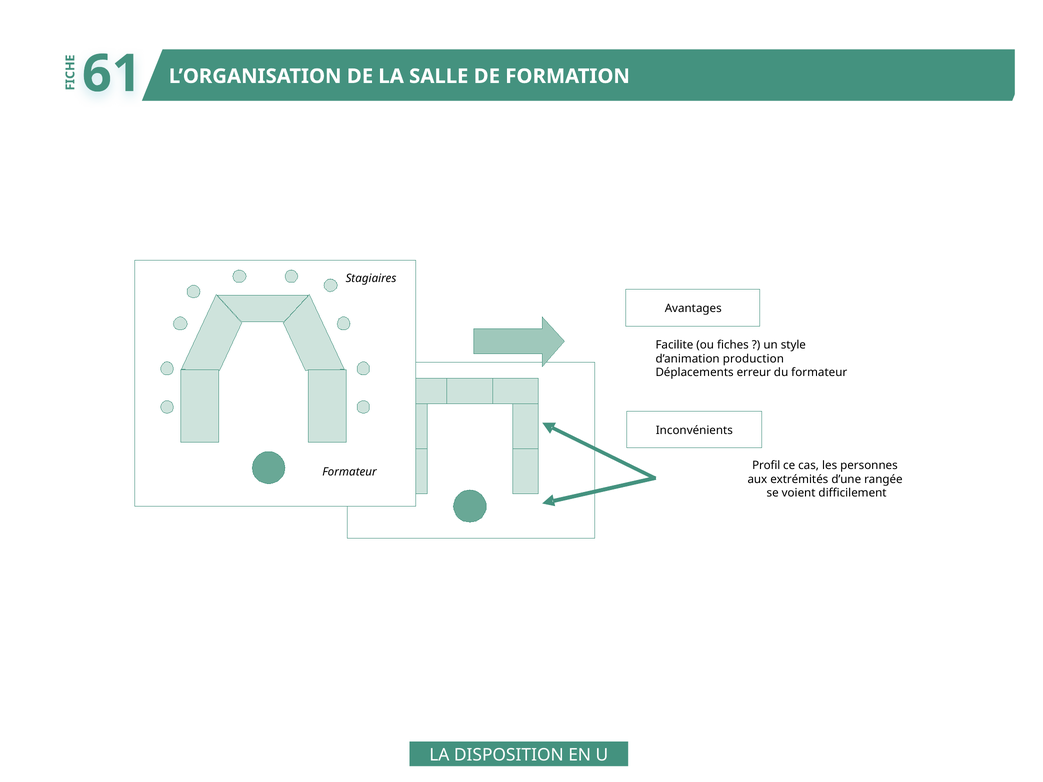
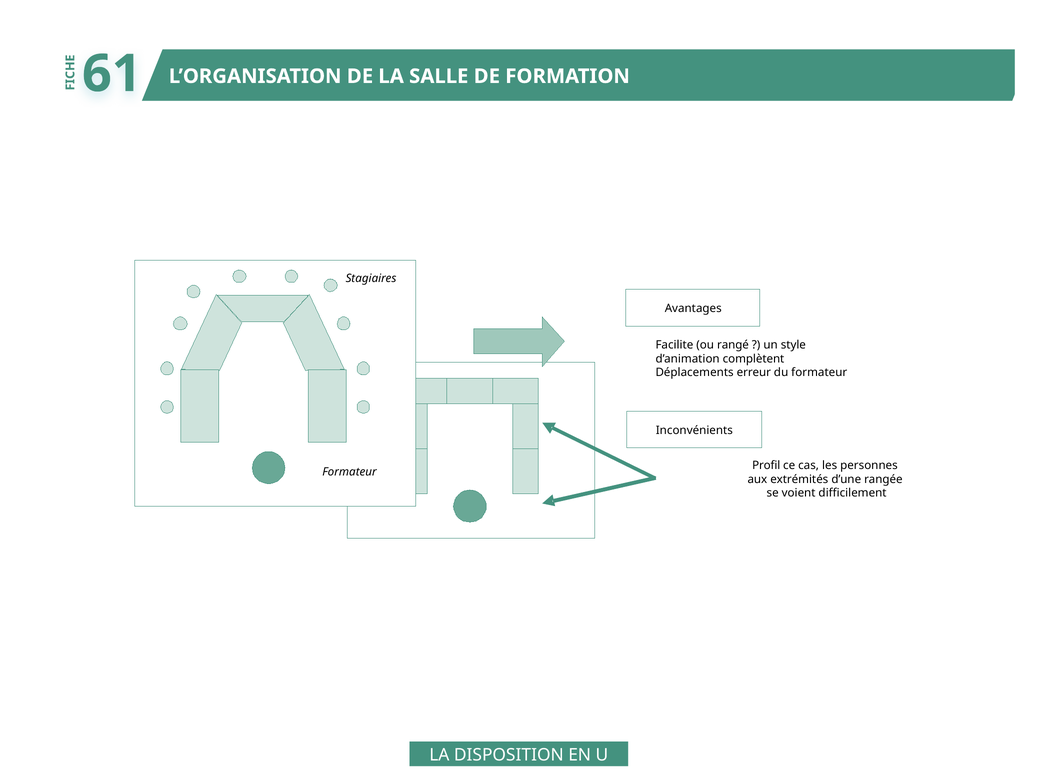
fiches: fiches -> rangé (733, 345)
production: production -> complètent (753, 359)
